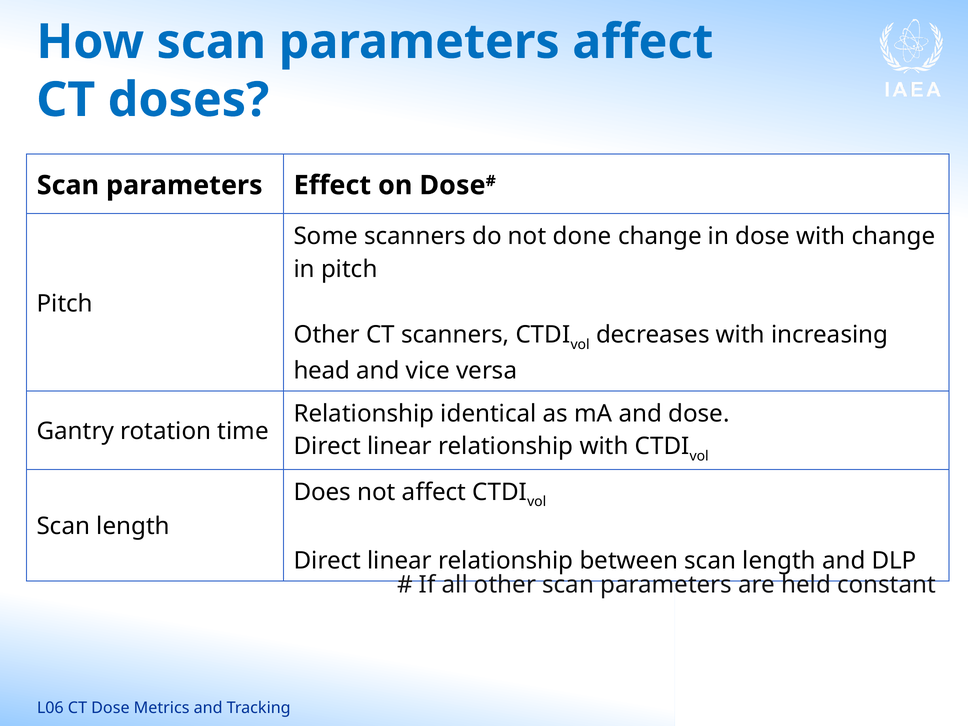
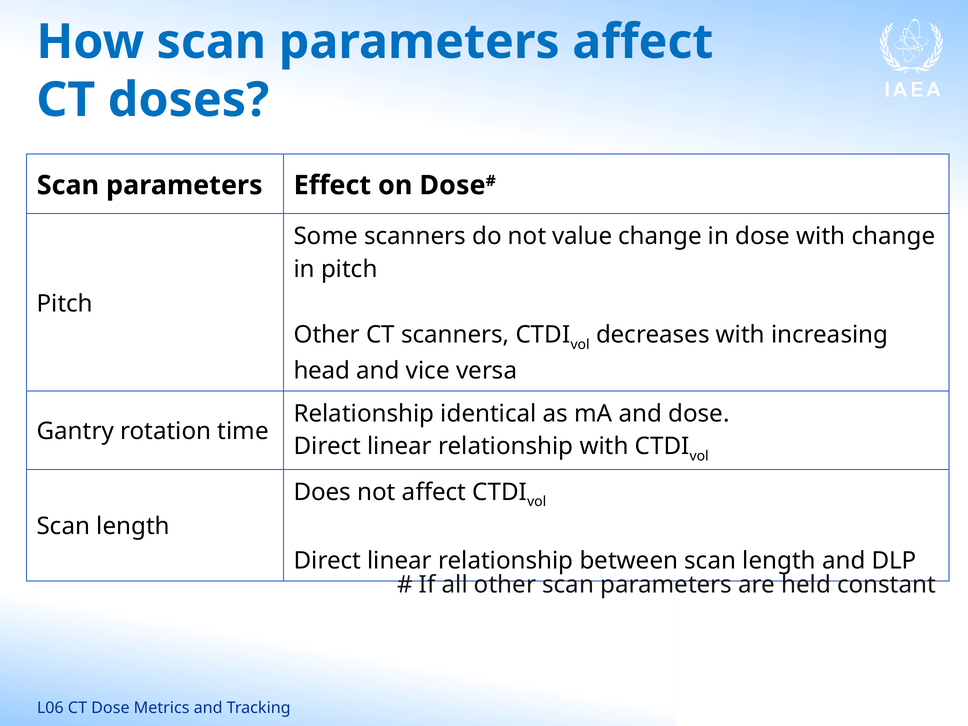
done: done -> value (582, 236)
